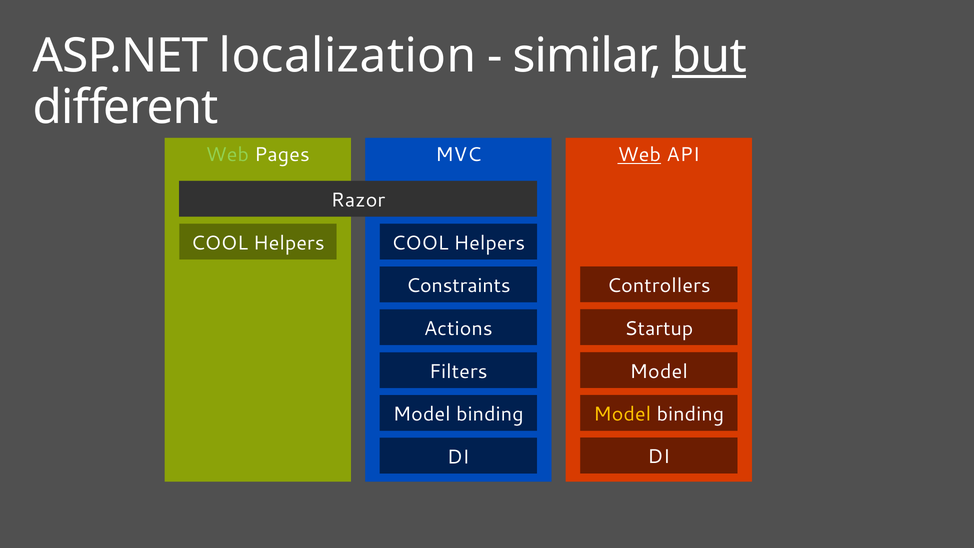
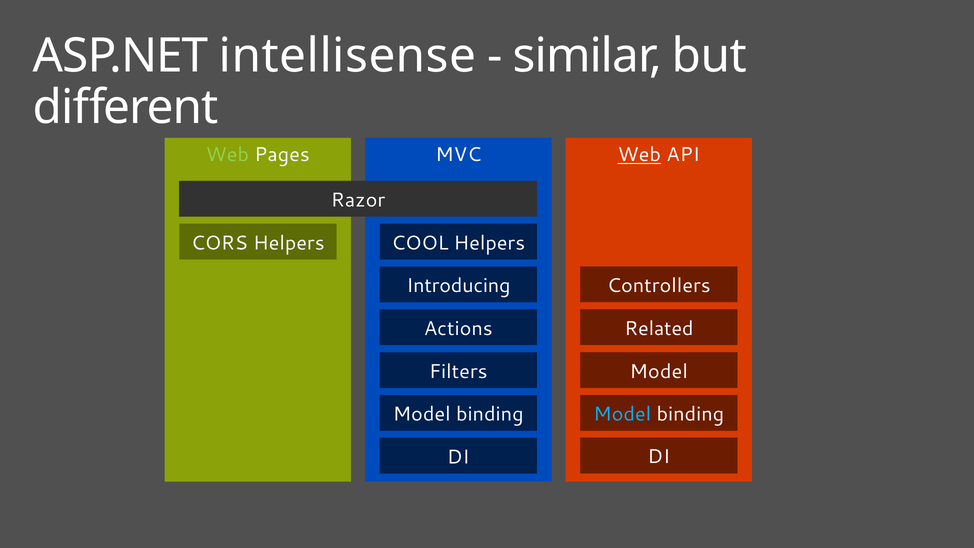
localization: localization -> intellisense (348, 56)
but underline: present -> none (709, 56)
COOL: COOL -> CORS (219, 243)
Constraints: Constraints -> Introducing (458, 286)
Startup: Startup -> Related (659, 328)
Model colour: yellow -> light blue (622, 414)
